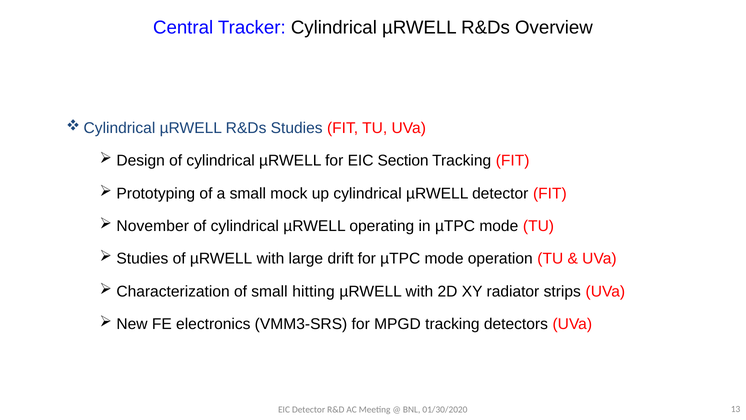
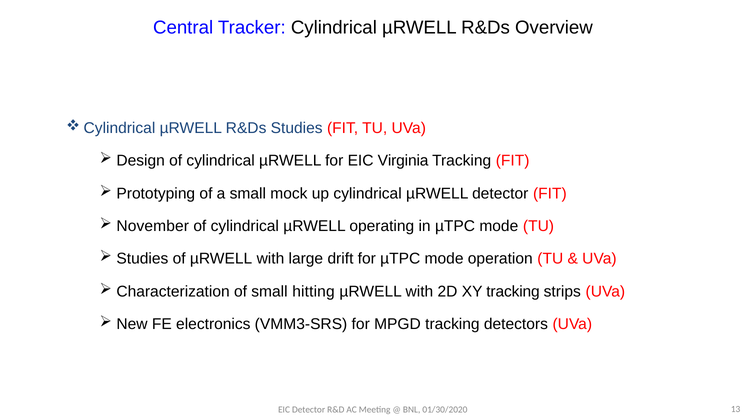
Section: Section -> Virginia (403, 161)
XY radiator: radiator -> tracking (513, 291)
